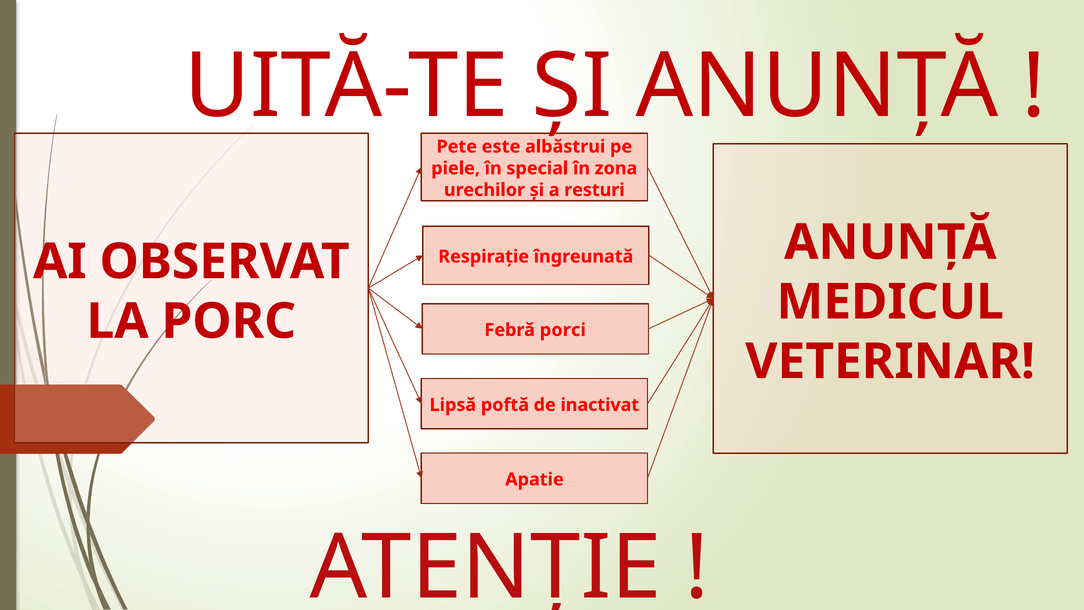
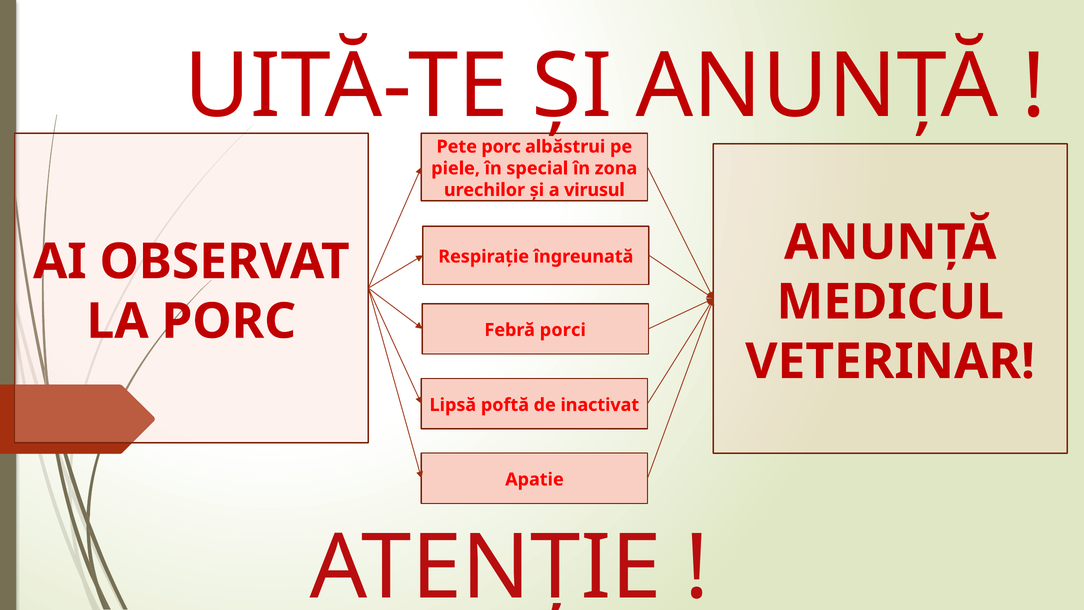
este: este -> porc (501, 147)
resturi: resturi -> virusul (594, 190)
